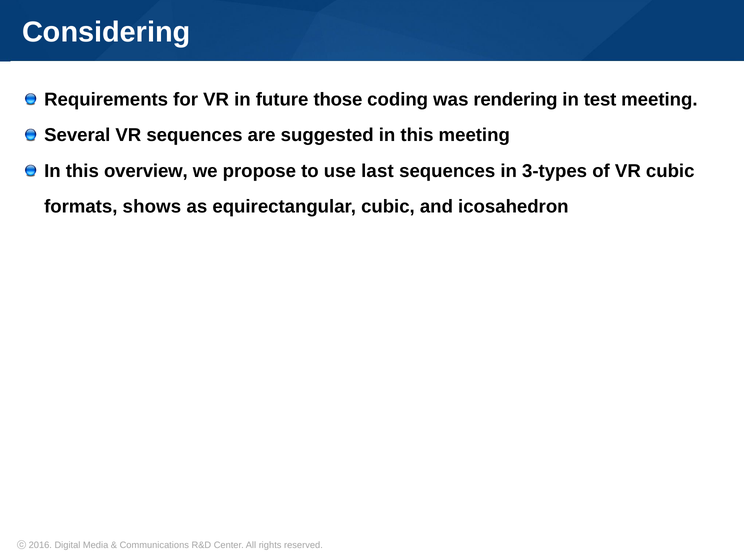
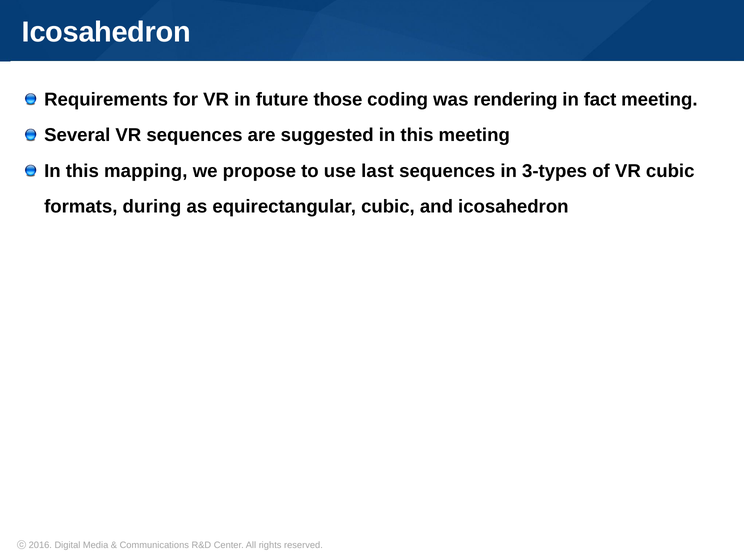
Considering: Considering -> Icosahedron (106, 32)
test: test -> fact (600, 100)
overview: overview -> mapping (146, 171)
shows: shows -> during (152, 207)
